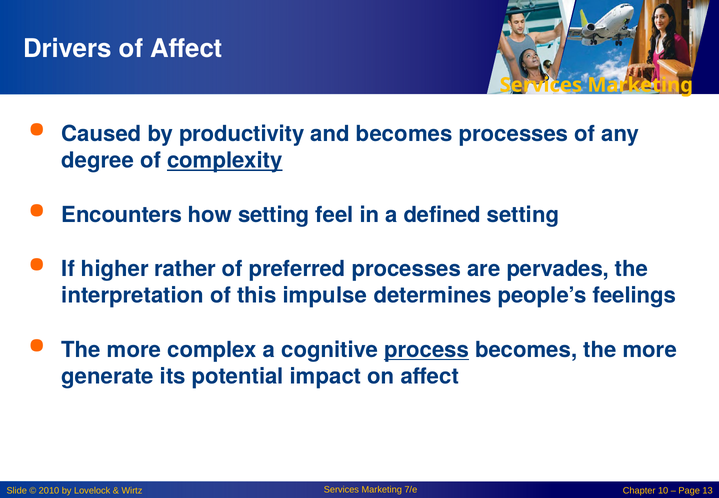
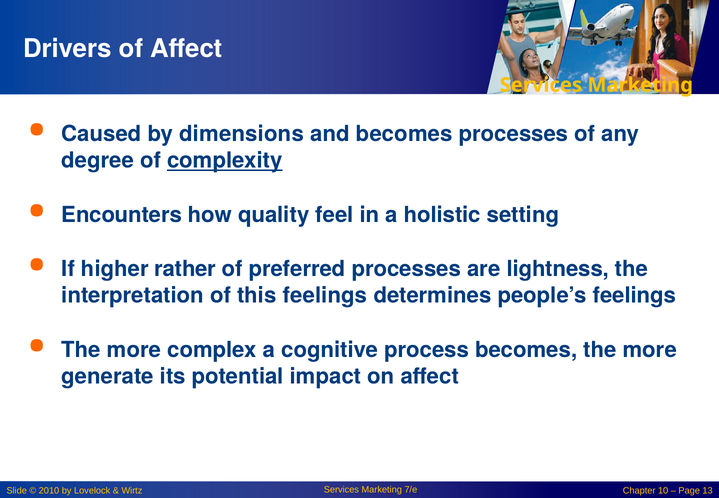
productivity: productivity -> dimensions (242, 134)
how setting: setting -> quality (274, 215)
defined: defined -> holistic (442, 215)
pervades: pervades -> lightness (558, 269)
this impulse: impulse -> feelings (325, 296)
process underline: present -> none (427, 350)
